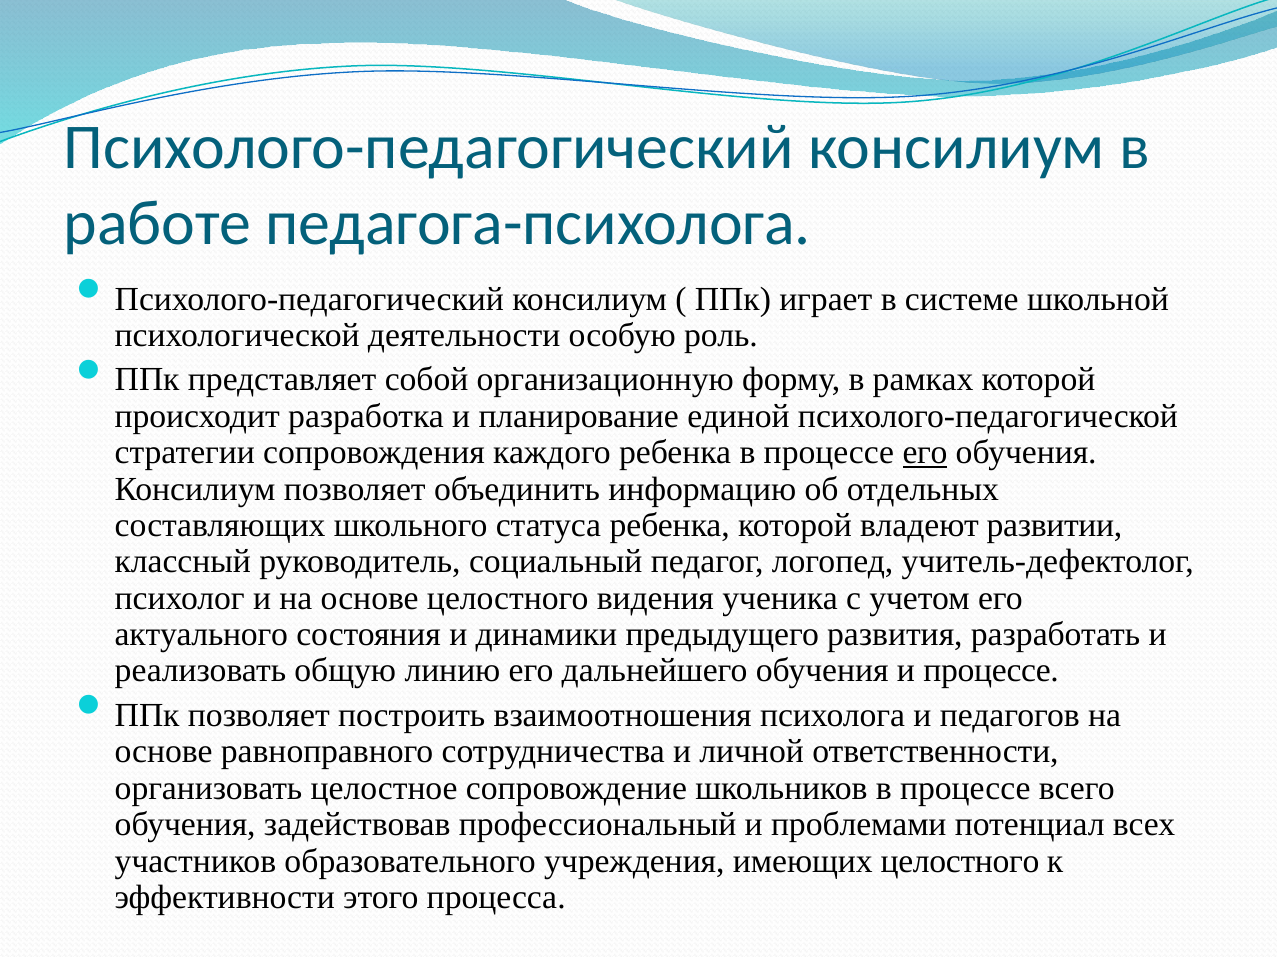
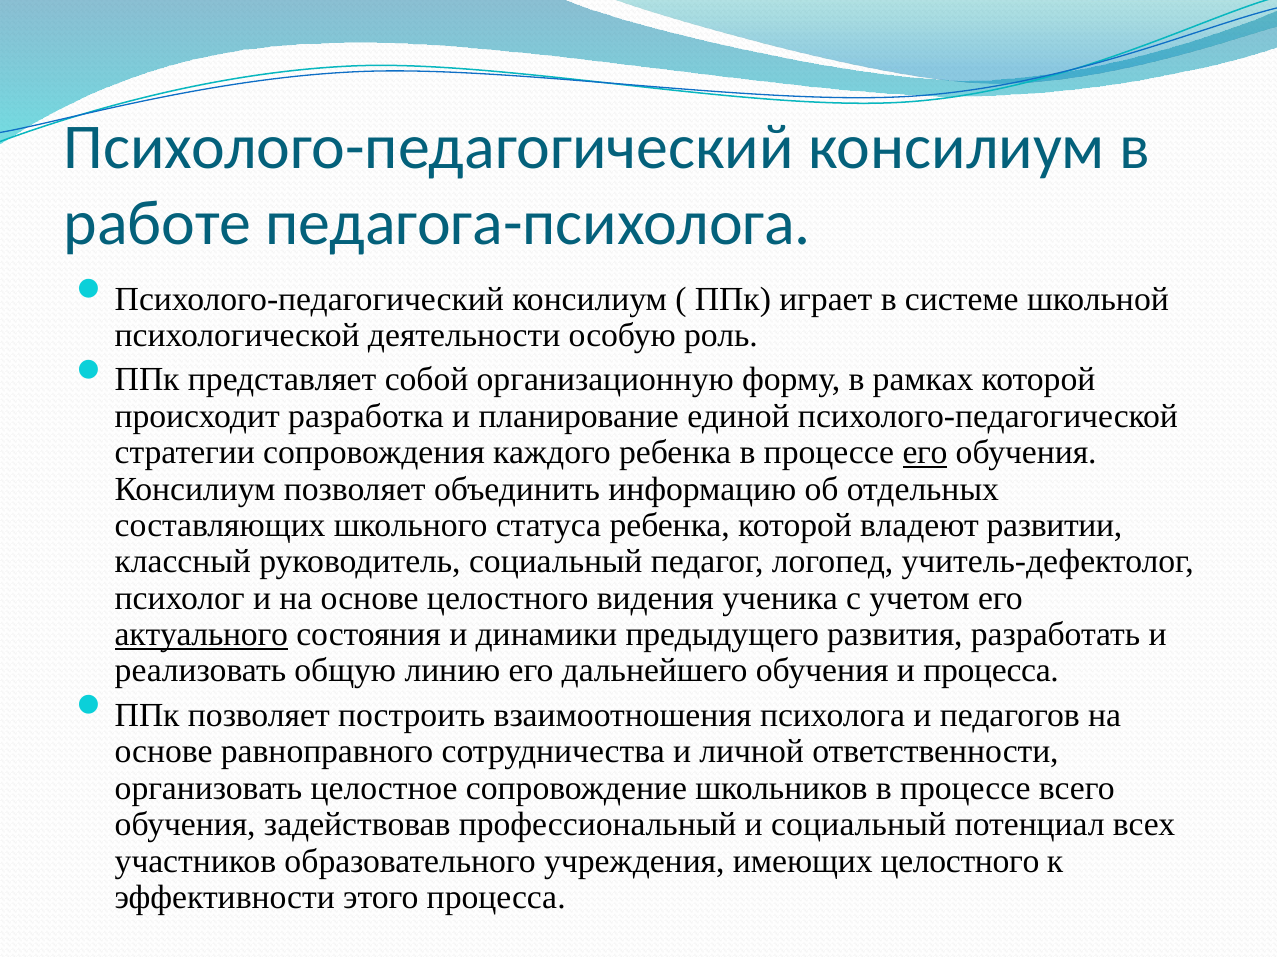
актуального underline: none -> present (201, 635)
и процессе: процессе -> процесса (991, 671)
и проблемами: проблемами -> социальный (859, 825)
